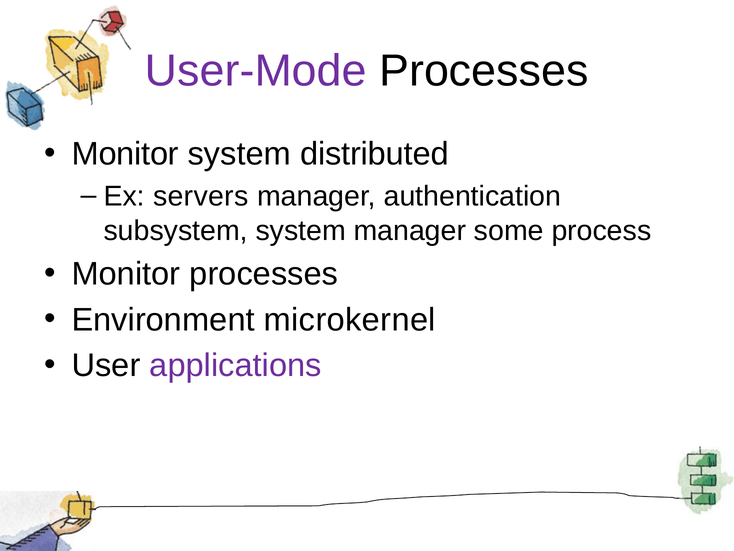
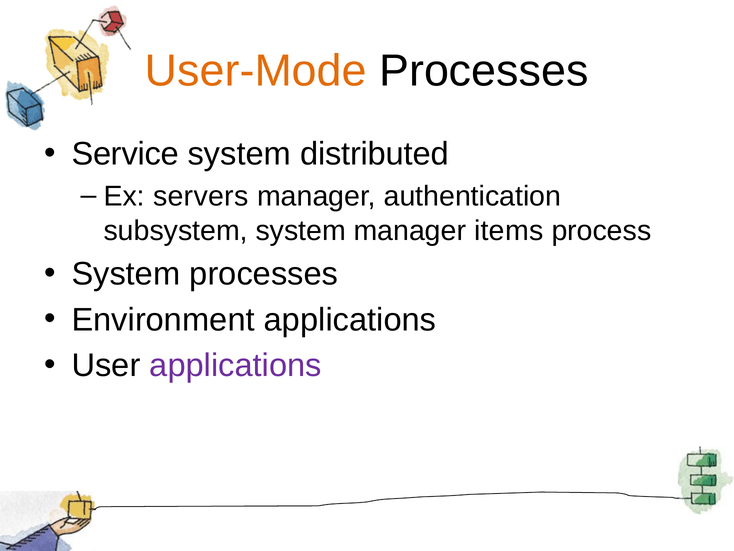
User-Mode colour: purple -> orange (256, 71)
Monitor: Monitor -> Service (125, 154)
some: some -> items (509, 230)
Monitor: Monitor -> System (126, 274)
Environment microkernel: microkernel -> applications (350, 320)
